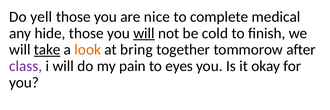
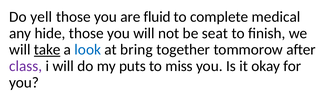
nice: nice -> fluid (157, 17)
will underline: present -> none (144, 33)
cold: cold -> seat (215, 33)
look colour: orange -> blue (88, 50)
pain: pain -> puts (132, 66)
eyes: eyes -> miss (179, 66)
